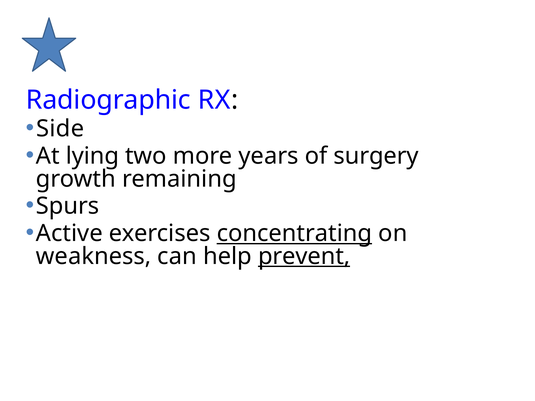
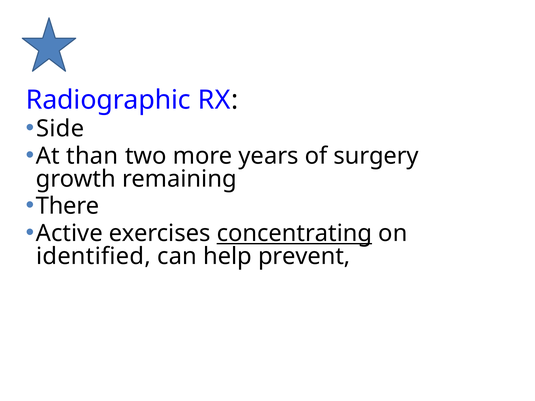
lying: lying -> than (92, 156)
Spurs: Spurs -> There (68, 206)
weakness: weakness -> identified (93, 256)
prevent underline: present -> none (304, 256)
